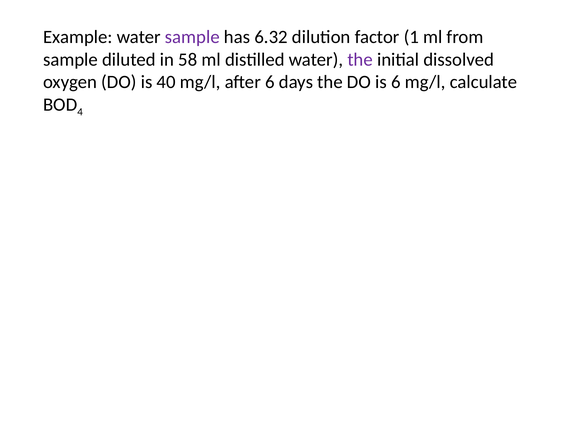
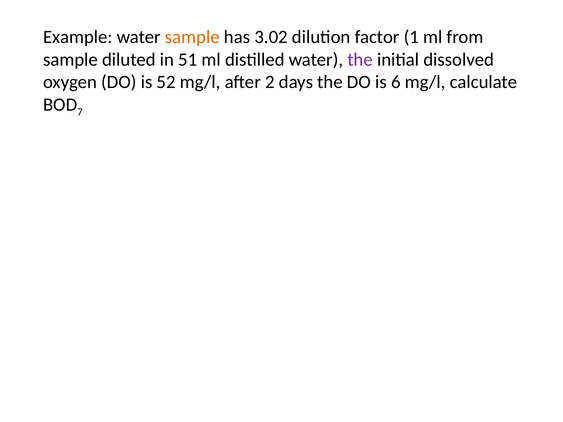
sample colour: purple -> orange (192, 37)
6.32: 6.32 -> 3.02 (271, 37)
58: 58 -> 51 (188, 60)
40: 40 -> 52 (166, 82)
after 6: 6 -> 2 (270, 82)
4: 4 -> 7 (80, 112)
